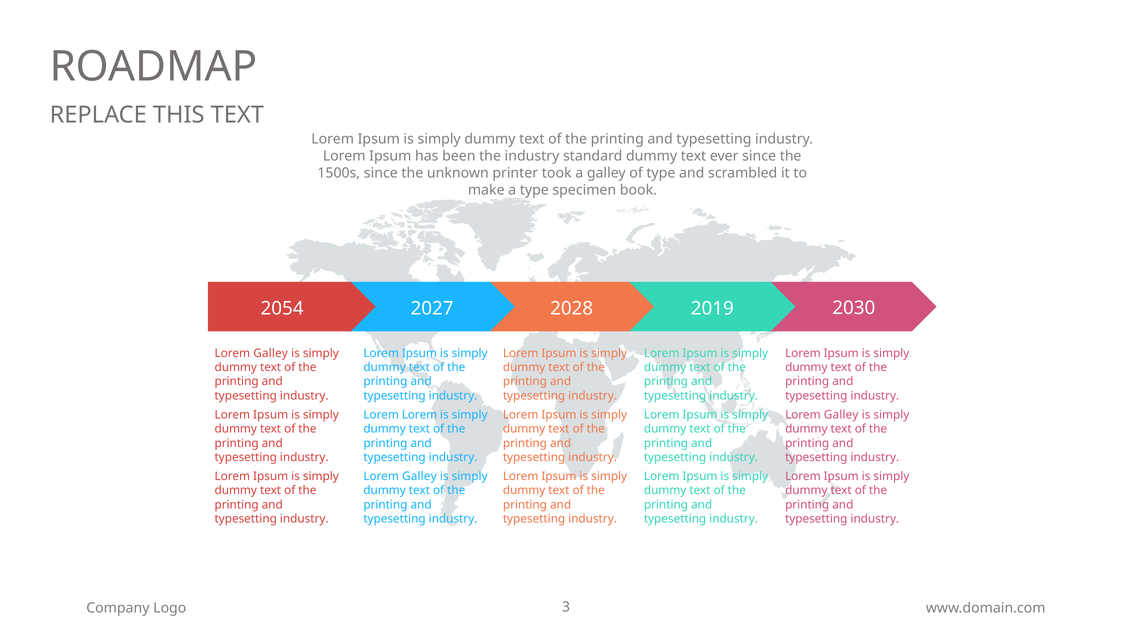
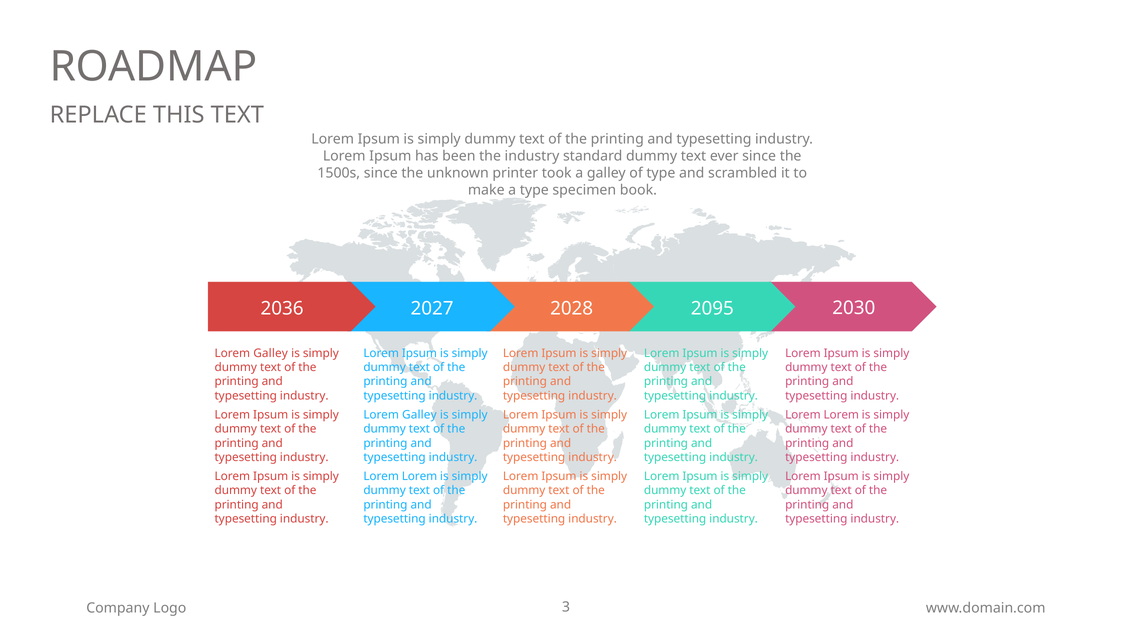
2054: 2054 -> 2036 (282, 308)
2019: 2019 -> 2095 (712, 308)
Lorem: Lorem -> Galley (419, 415)
Galley: Galley -> Lorem (841, 415)
Galley: Galley -> Lorem (419, 476)
